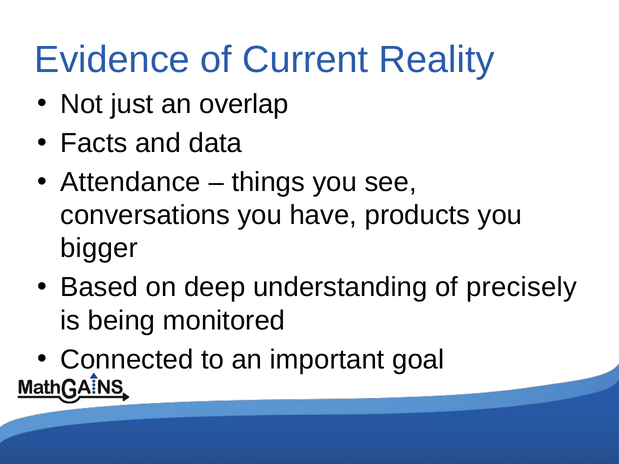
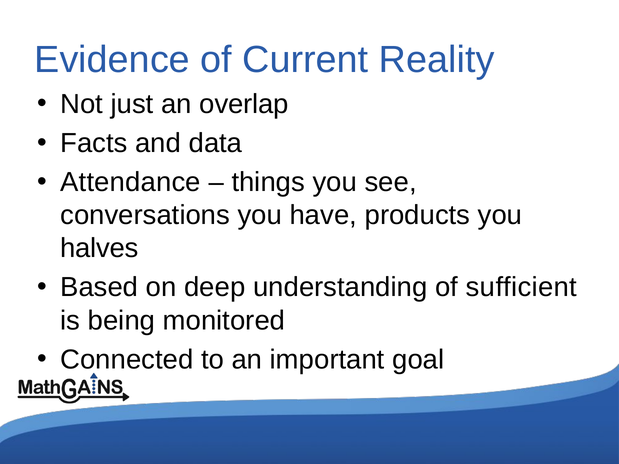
bigger: bigger -> halves (99, 249)
precisely: precisely -> sufficient (521, 288)
